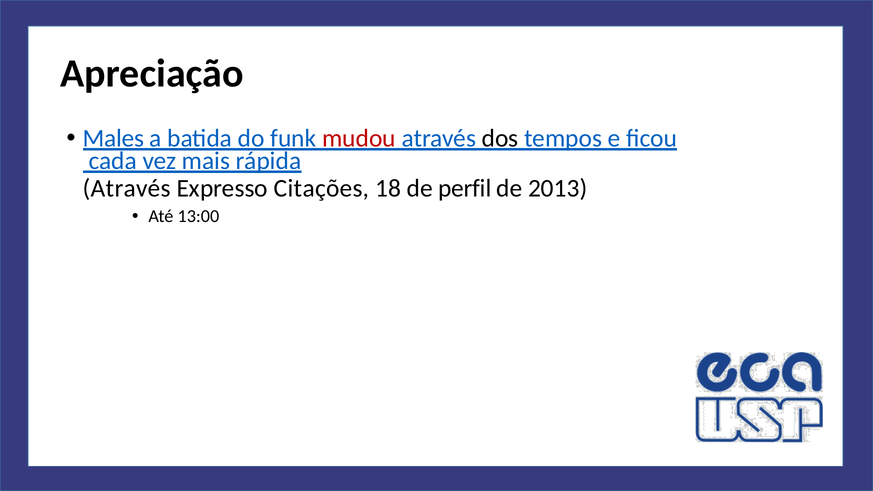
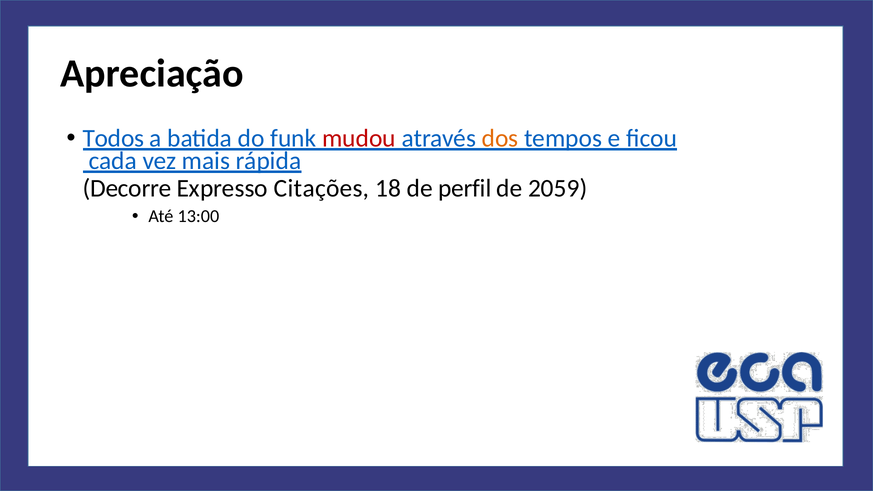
Males: Males -> Todos (113, 138)
dos colour: black -> orange (500, 138)
Através: Através -> Decorre (127, 188)
2013: 2013 -> 2059 (558, 188)
